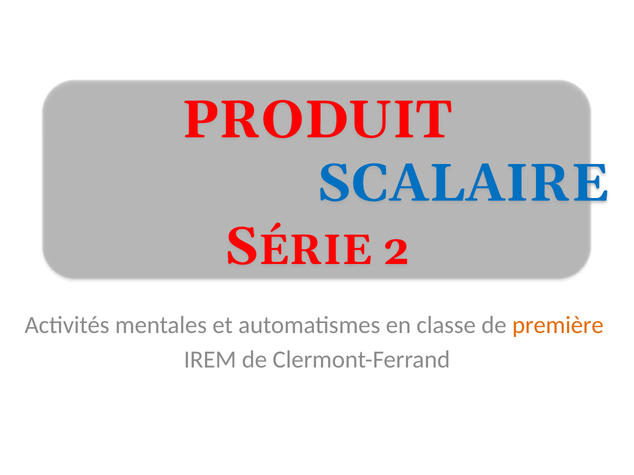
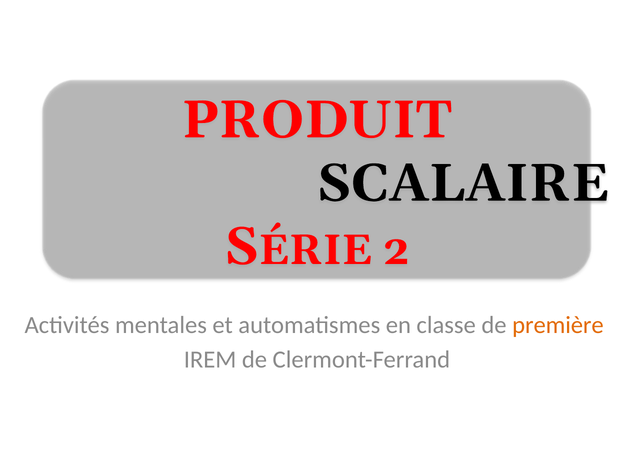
SCALAIRE colour: blue -> black (463, 183)
